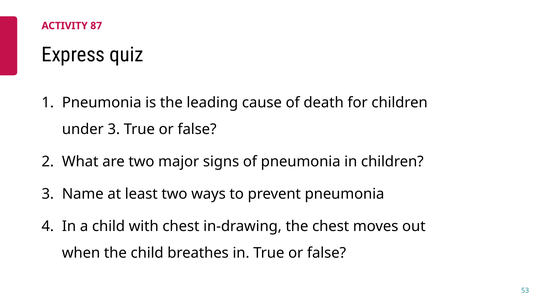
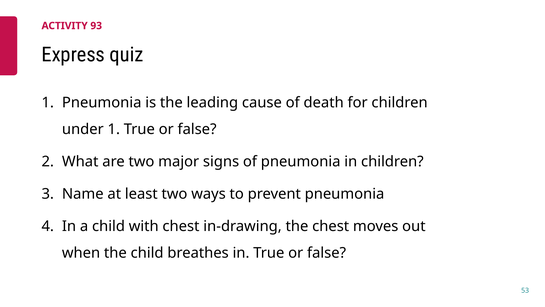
87: 87 -> 93 (96, 26)
under 3: 3 -> 1 (114, 129)
